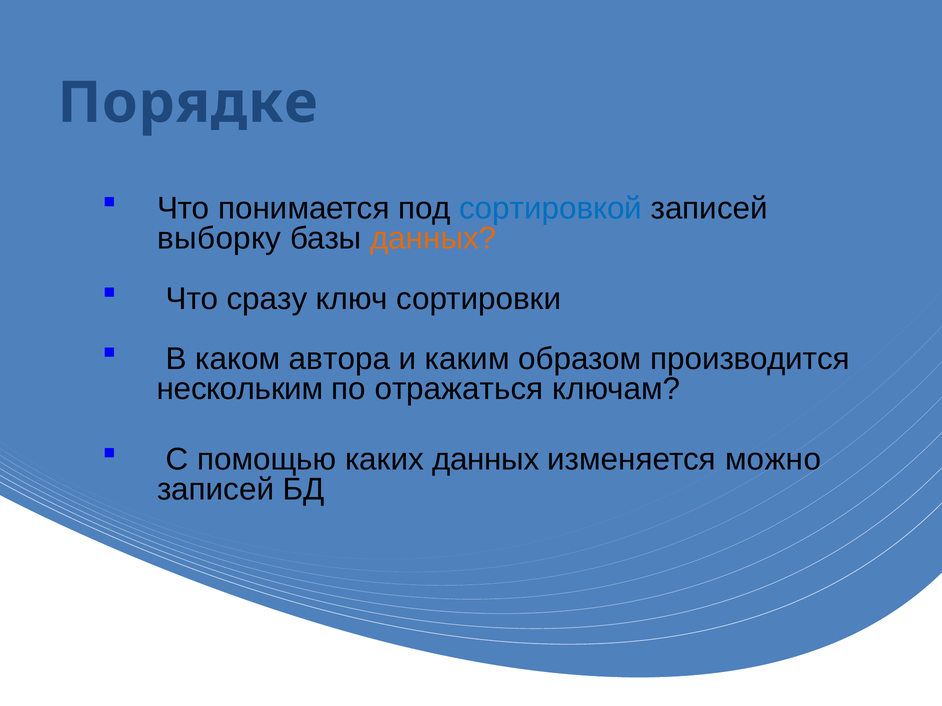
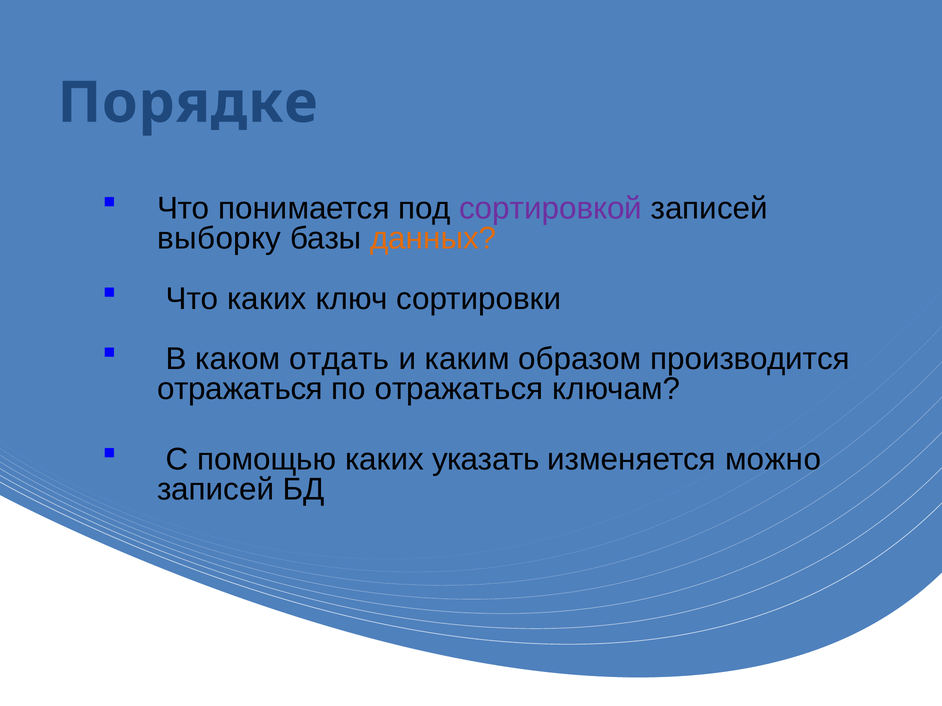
сортировкой colour: blue -> purple (551, 208)
Что сразу: сразу -> каких (267, 299)
автора: автора -> отдать (339, 359)
нескольким: нескольким -> отражаться (240, 389)
каких данных: данных -> указать (486, 460)
